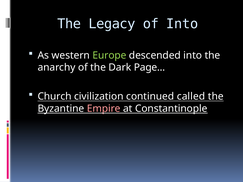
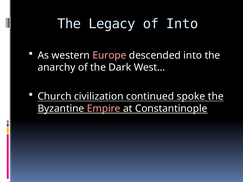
Europe colour: light green -> pink (109, 55)
Page…: Page… -> West… (149, 68)
called: called -> spoke (191, 97)
